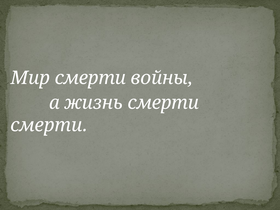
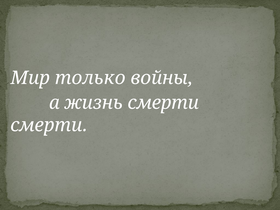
Мир смерти: смерти -> только (90, 78)
